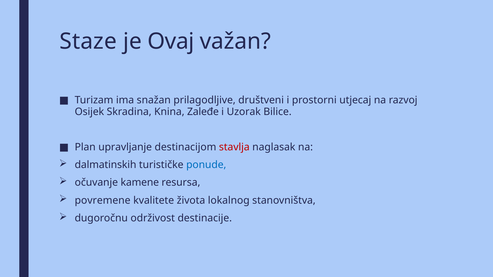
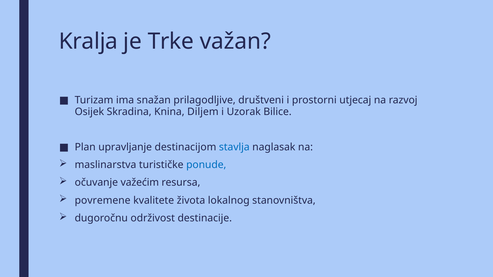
Staze: Staze -> Kralja (88, 41)
Ovaj: Ovaj -> Trke (171, 41)
Zaleđe: Zaleđe -> Diljem (203, 112)
stavlja colour: red -> blue (234, 147)
dalmatinskih: dalmatinskih -> maslinarstva (106, 165)
kamene: kamene -> važećim (140, 183)
